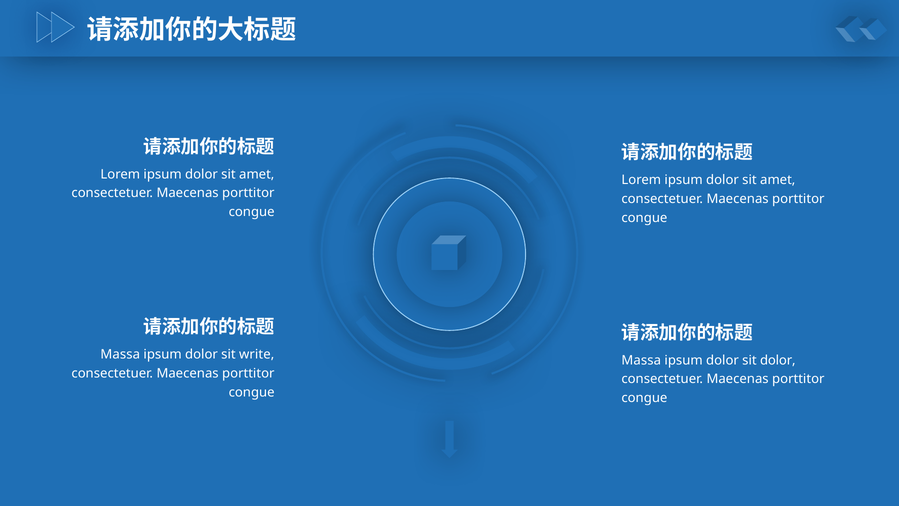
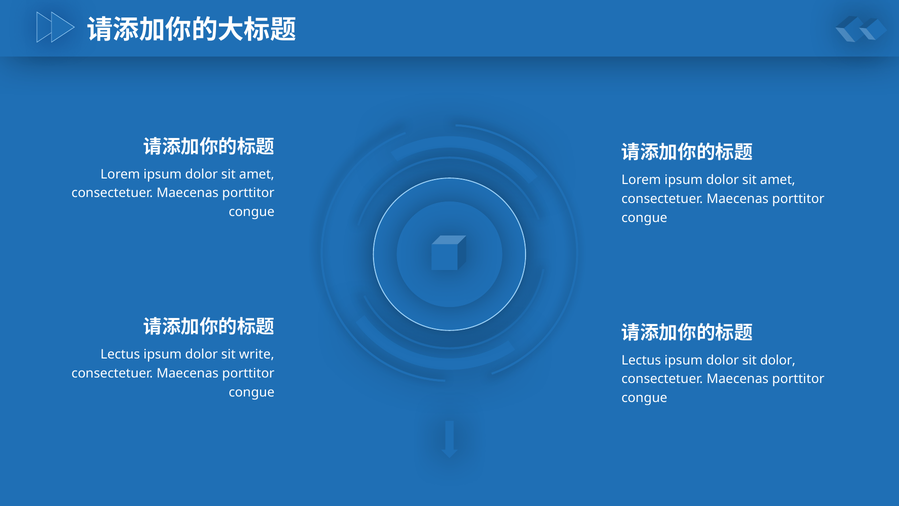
Massa: Massa -> Lectus (120, 354)
Massa: Massa -> Lectus (641, 360)
